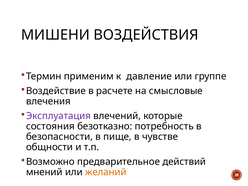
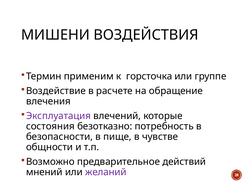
давление: давление -> горсточка (149, 76)
смысловые: смысловые -> обращение (176, 91)
желаний colour: orange -> purple (106, 172)
